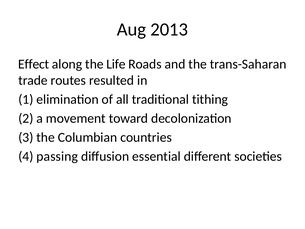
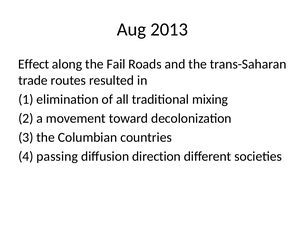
Life: Life -> Fail (116, 64)
tithing: tithing -> mixing (210, 99)
essential: essential -> direction (157, 156)
